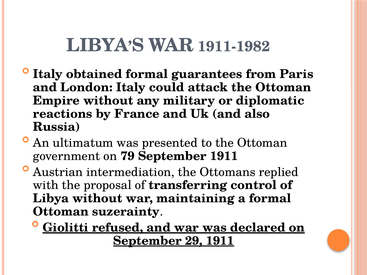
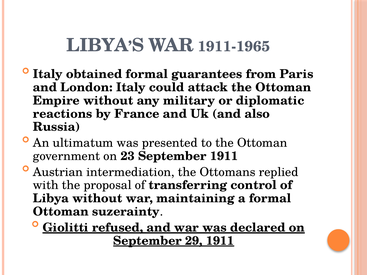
1911-1982: 1911-1982 -> 1911-1965 (234, 47)
79: 79 -> 23 (128, 156)
